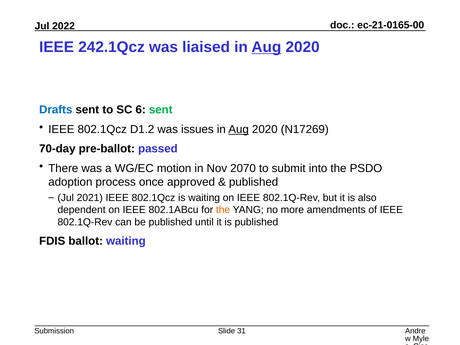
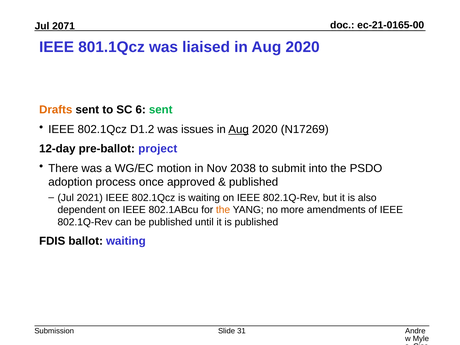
2022: 2022 -> 2071 (64, 26)
242.1Qcz: 242.1Qcz -> 801.1Qcz (112, 47)
Aug underline: present -> none (266, 47)
Drafts colour: blue -> orange (56, 110)
70-day: 70-day -> 12-day (57, 149)
passed: passed -> project (158, 149)
2070: 2070 -> 2038 (243, 168)
